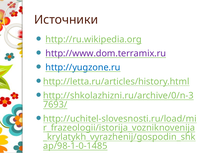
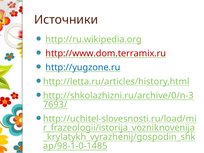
http://www.dom.terramix.ru colour: purple -> red (106, 53)
